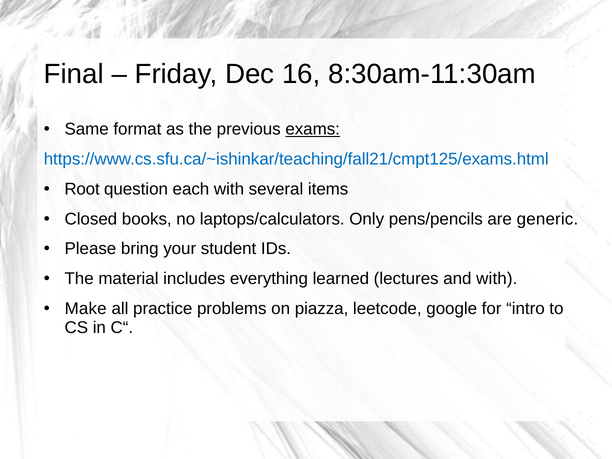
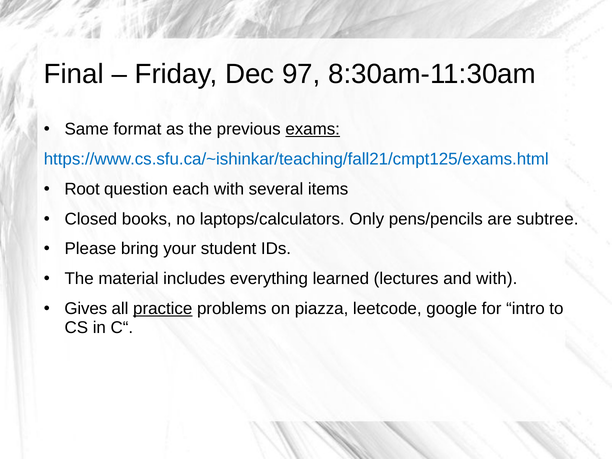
16: 16 -> 97 (301, 74)
generic: generic -> subtree (547, 219)
Make: Make -> Gives (86, 309)
practice underline: none -> present (163, 309)
